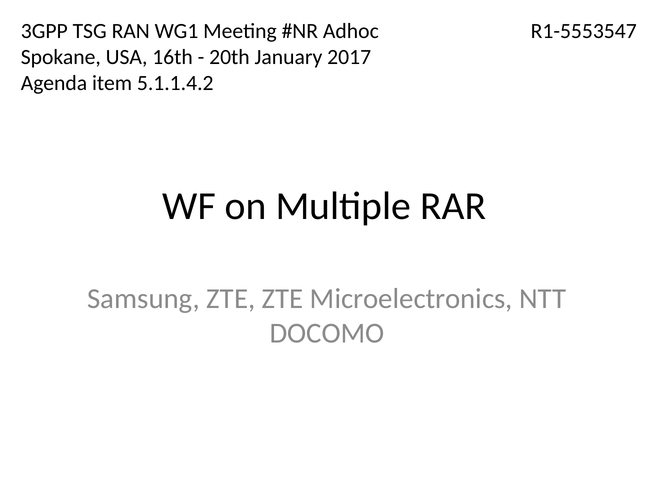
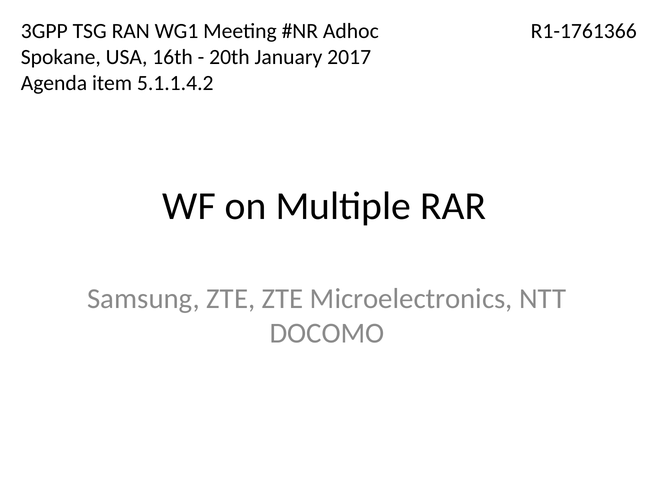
R1-5553547: R1-5553547 -> R1-1761366 (584, 31)
